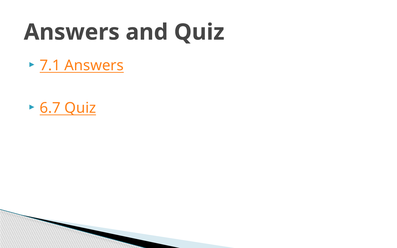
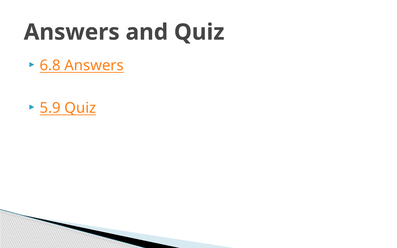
7.1: 7.1 -> 6.8 (50, 66)
6.7: 6.7 -> 5.9 (50, 108)
